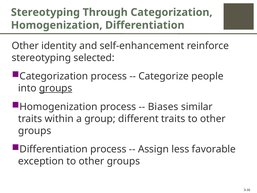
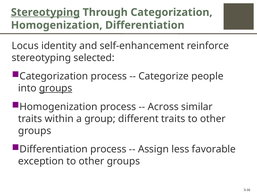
Stereotyping underline: none -> present (45, 12)
Other: Other -> Locus (25, 46)
Biases: Biases -> Across (163, 107)
